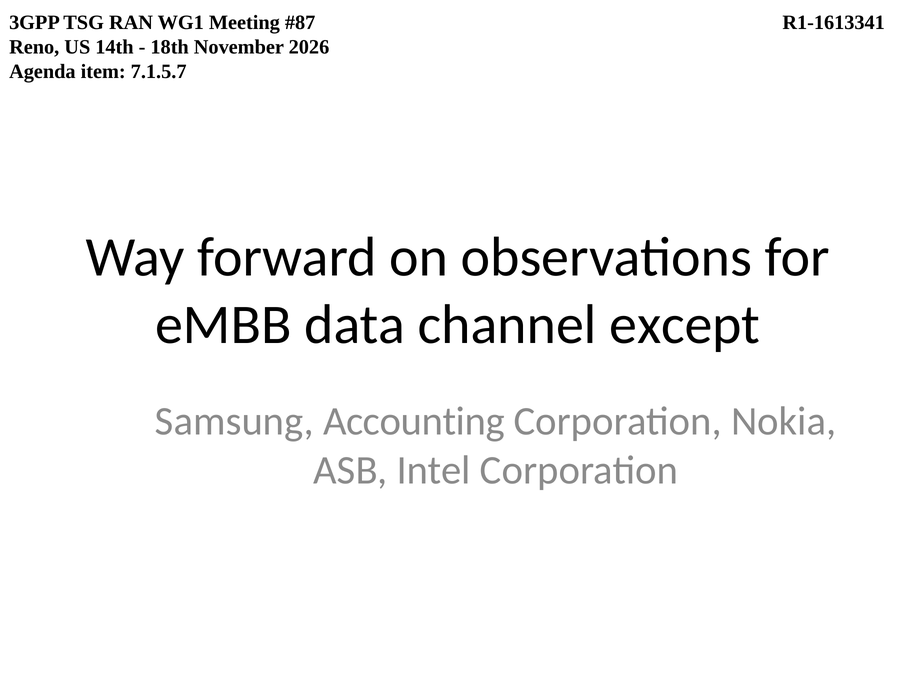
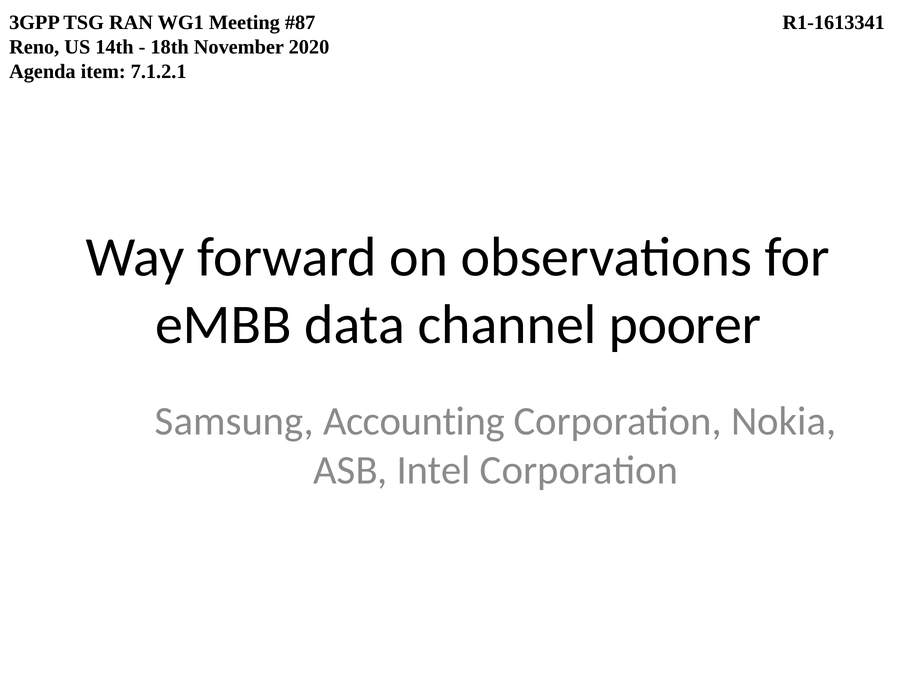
2026: 2026 -> 2020 (309, 47)
7.1.5.7: 7.1.5.7 -> 7.1.2.1 (159, 72)
except: except -> poorer (685, 325)
